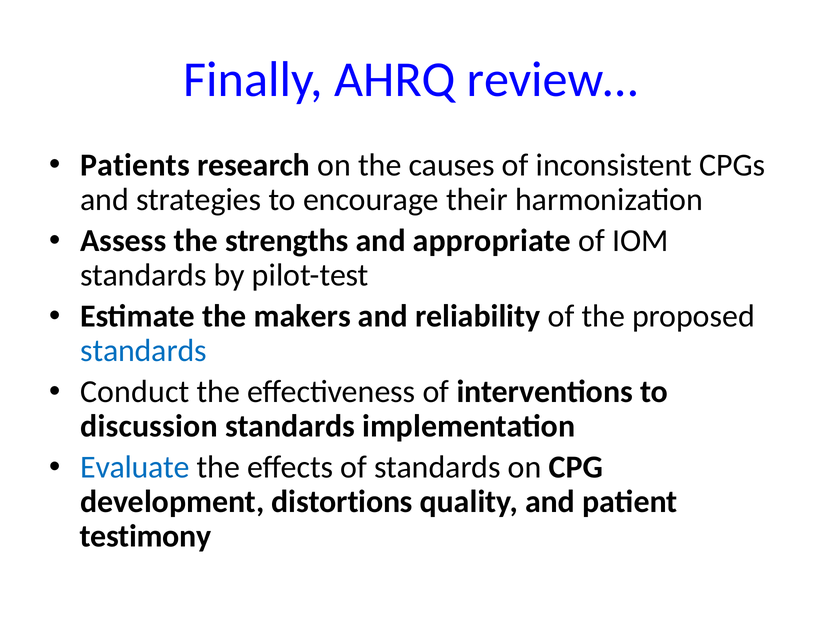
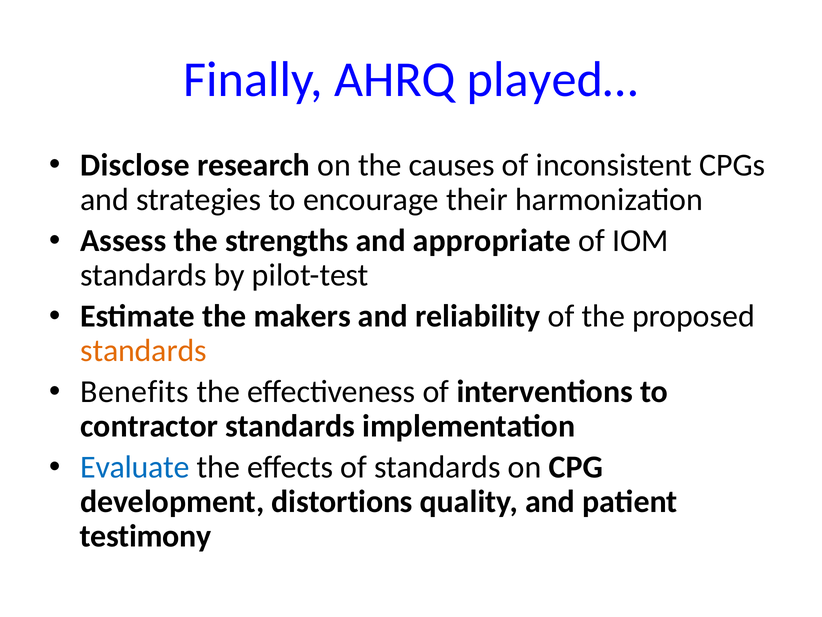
review…: review… -> played… (552, 80)
Patients: Patients -> Disclose (135, 165)
standards colour: blue -> orange (143, 351)
Conduct: Conduct -> Benefits (135, 391)
discussion: discussion -> contractor (149, 426)
